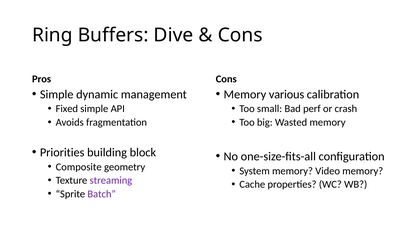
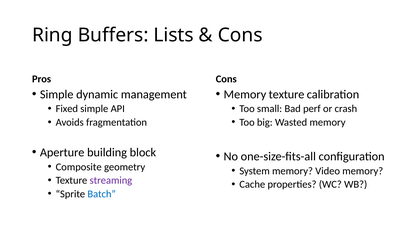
Dive: Dive -> Lists (174, 35)
Memory various: various -> texture (287, 94)
Priorities: Priorities -> Aperture (62, 153)
Batch colour: purple -> blue (102, 194)
